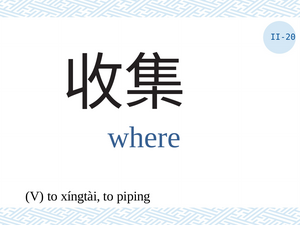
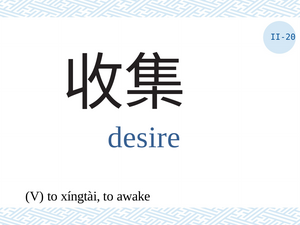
where: where -> desire (144, 138)
piping: piping -> awake (134, 196)
